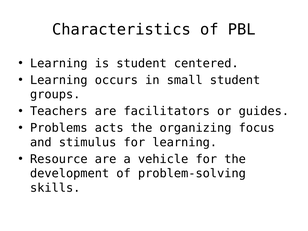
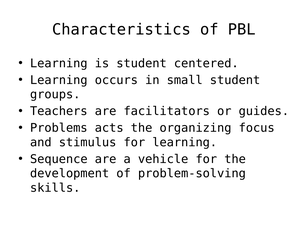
Resource: Resource -> Sequence (59, 159)
